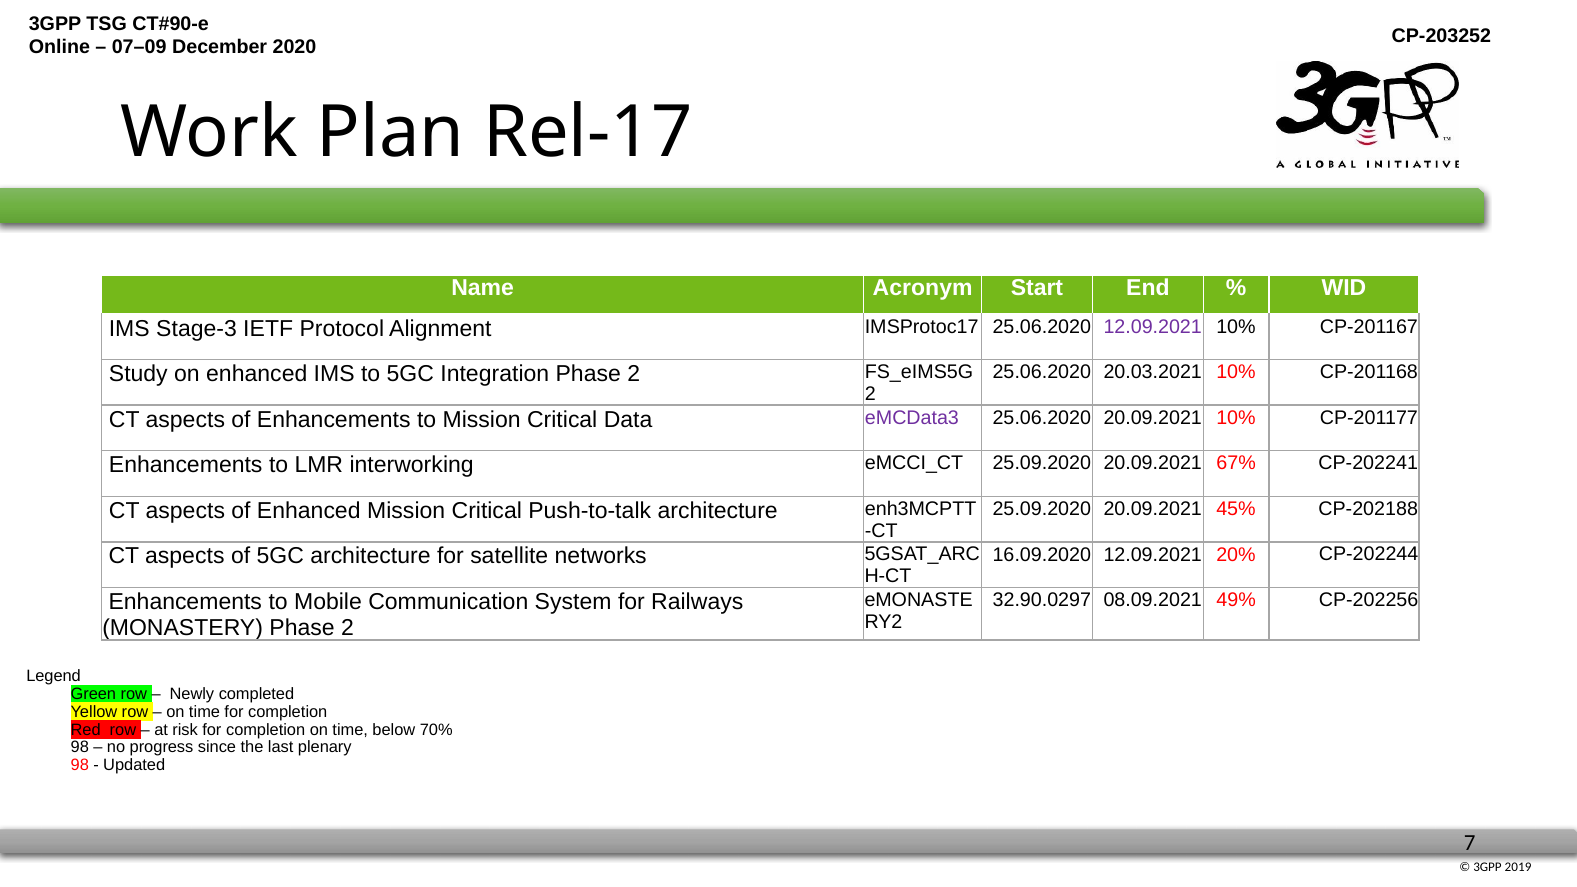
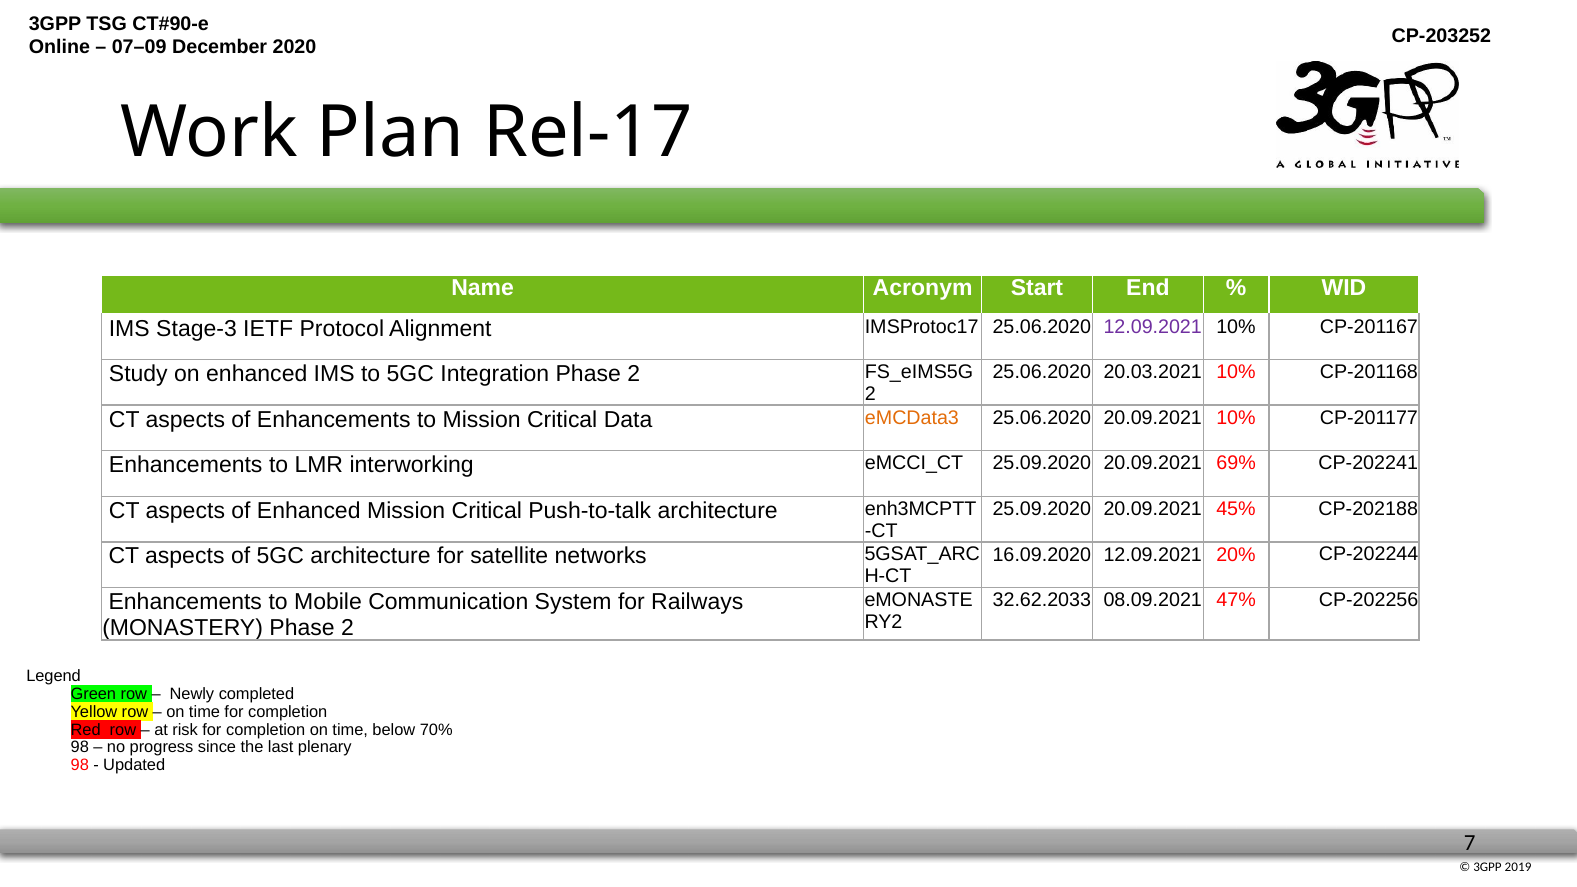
eMCData3 colour: purple -> orange (912, 418)
67%: 67% -> 69% (1236, 463)
32.90.0297: 32.90.0297 -> 32.62.2033 (1042, 600)
49%: 49% -> 47% (1236, 600)
